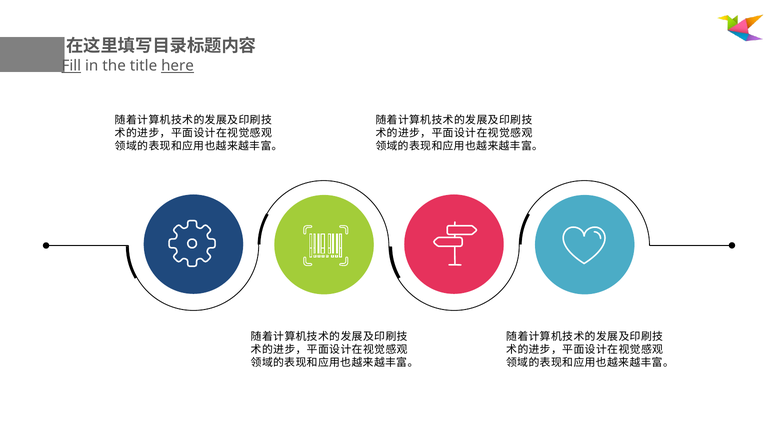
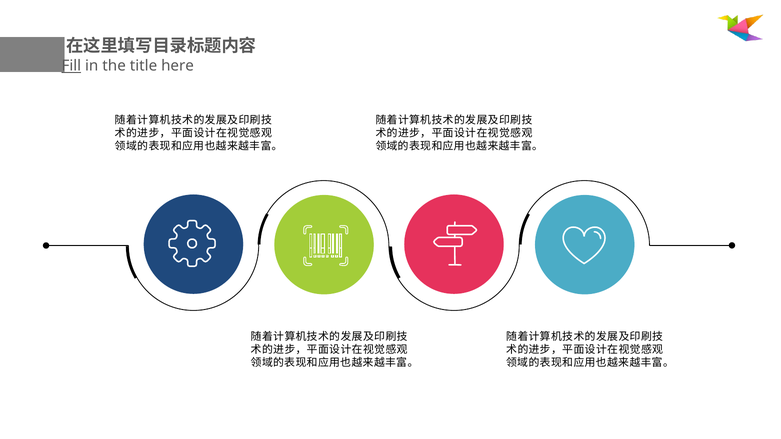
here underline: present -> none (177, 66)
